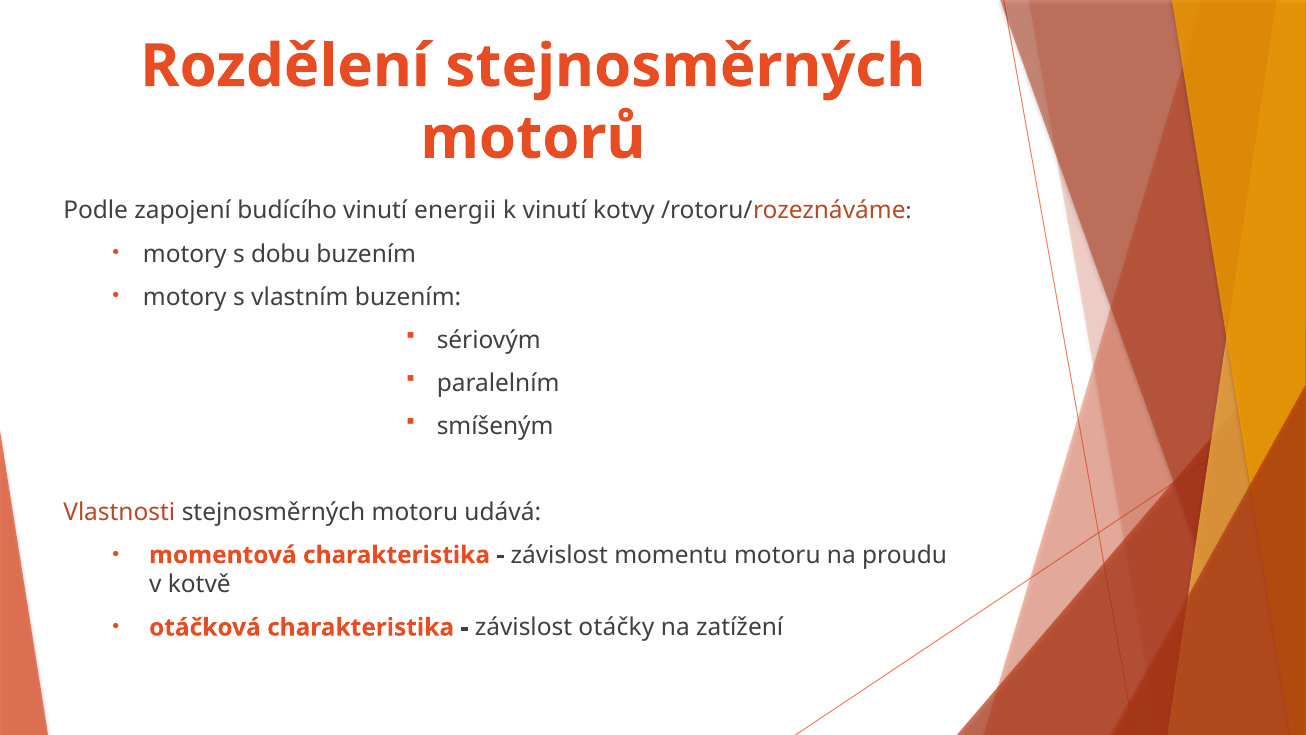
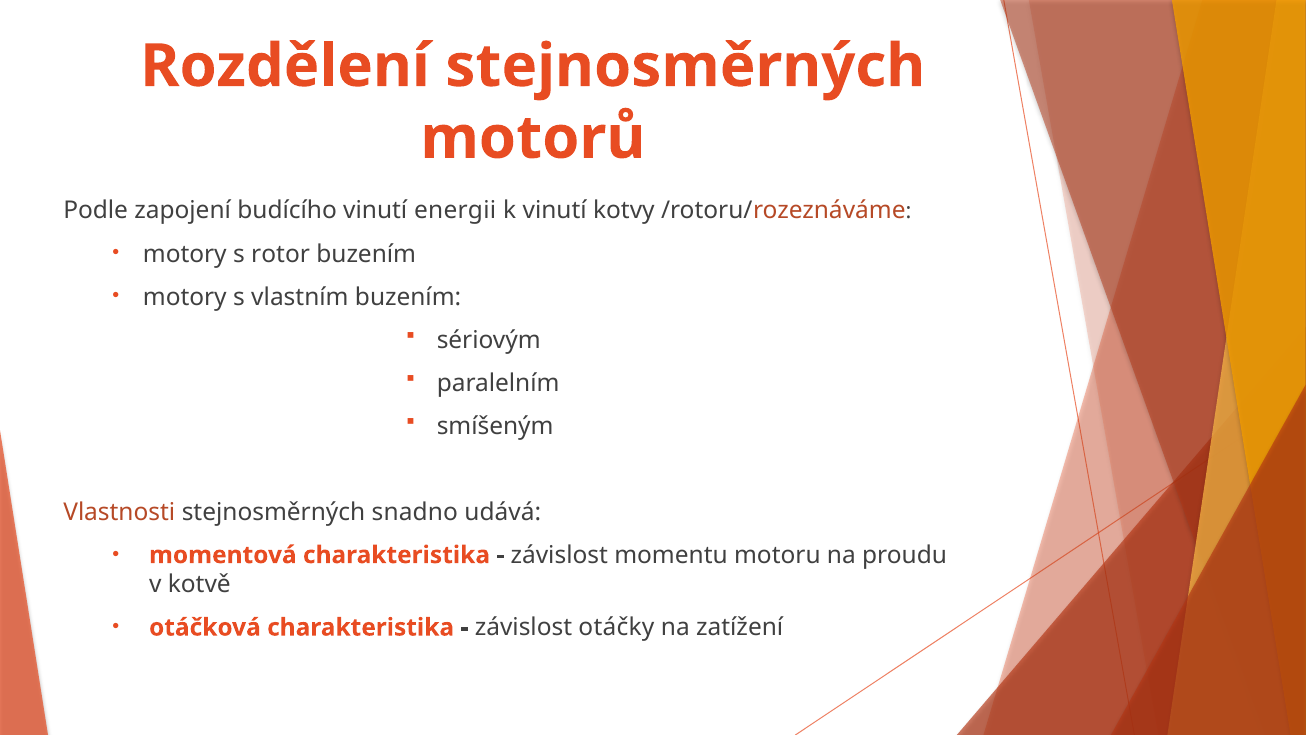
dobu: dobu -> rotor (281, 254)
stejnosměrných motoru: motoru -> snadno (415, 512)
